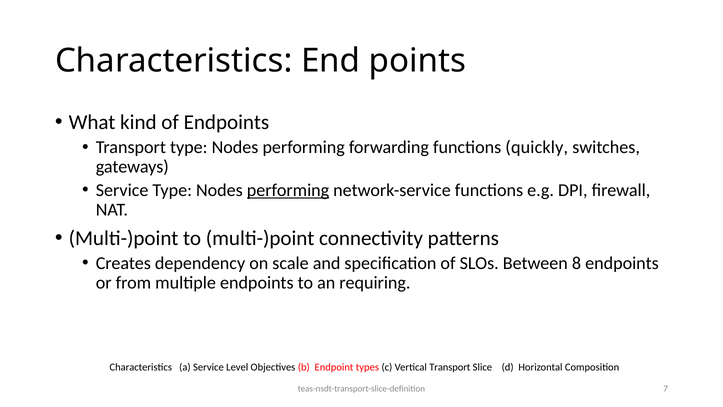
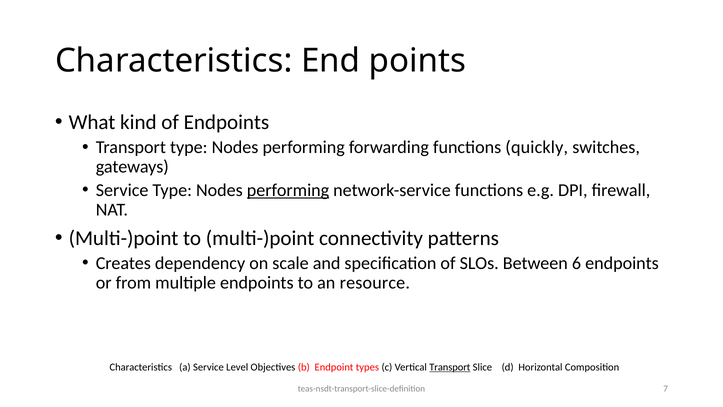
8: 8 -> 6 (577, 263)
requiring: requiring -> resource (375, 283)
Transport underline: none -> present (450, 367)
